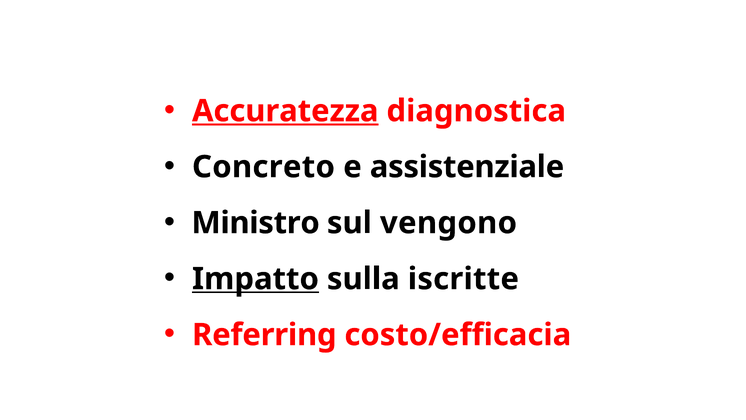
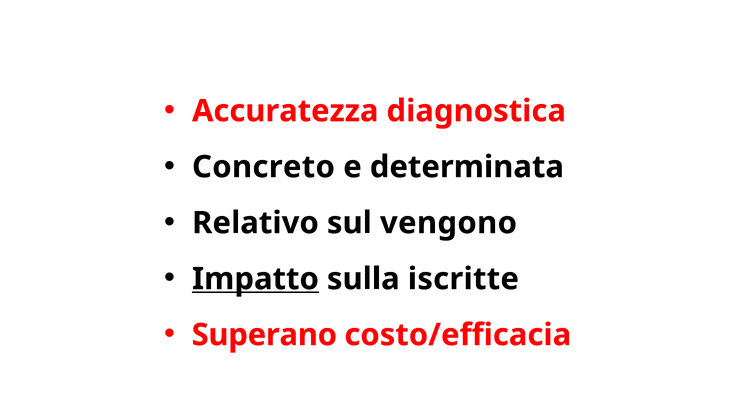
Accuratezza underline: present -> none (285, 111)
assistenziale: assistenziale -> determinata (467, 167)
Ministro: Ministro -> Relativo (255, 223)
Referring: Referring -> Superano (264, 335)
